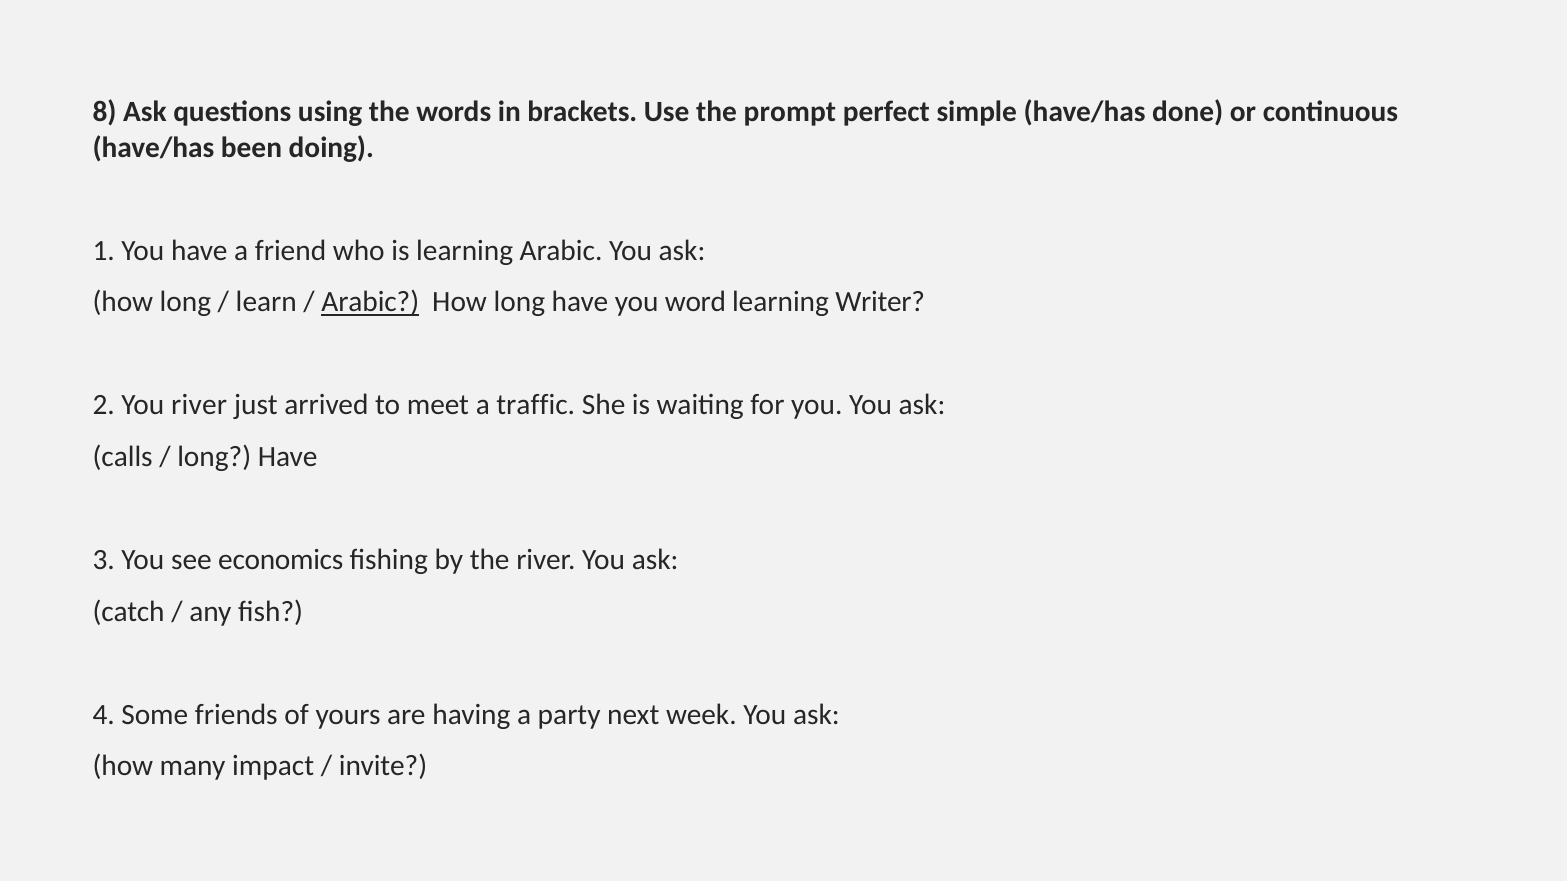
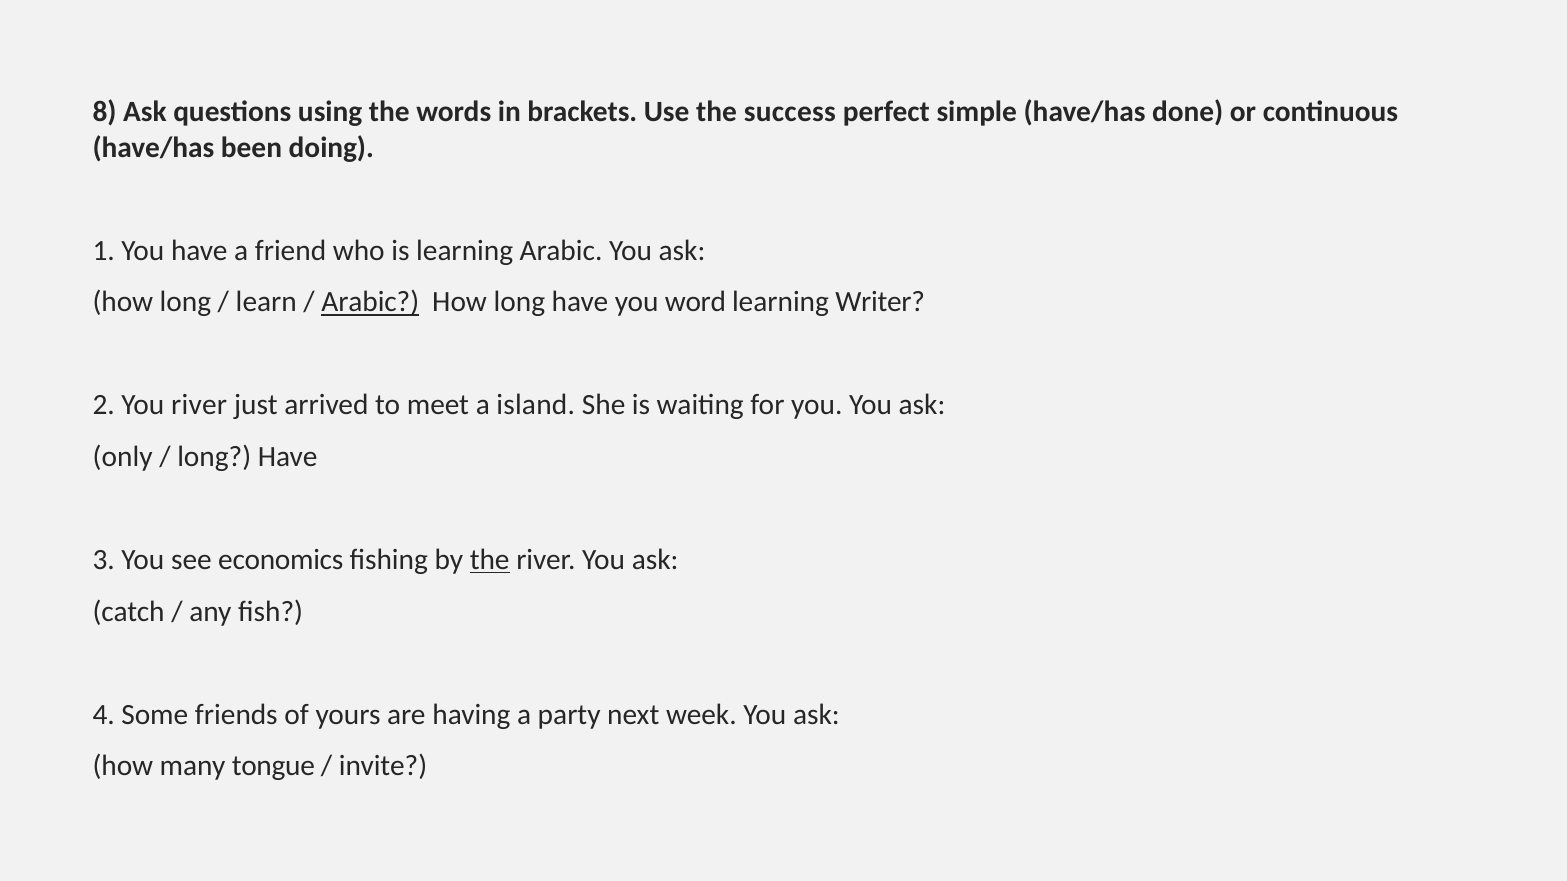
prompt: prompt -> success (790, 112)
traffic: traffic -> island (536, 405)
calls: calls -> only (123, 457)
the underline: none -> present (490, 560)
impact: impact -> tongue (273, 767)
